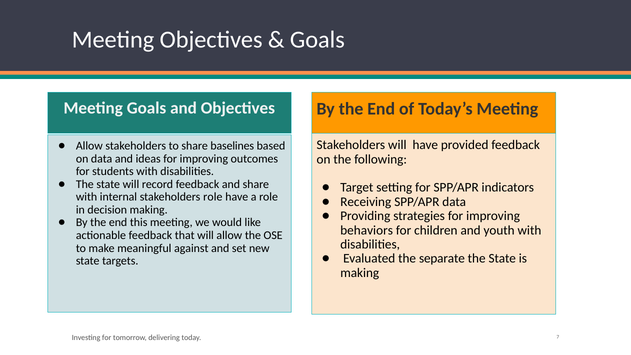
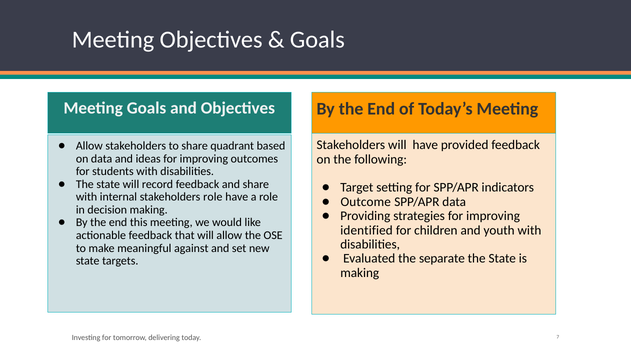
baselines: baselines -> quadrant (232, 146)
Receiving: Receiving -> Outcome (366, 202)
behaviors: behaviors -> identified (367, 230)
